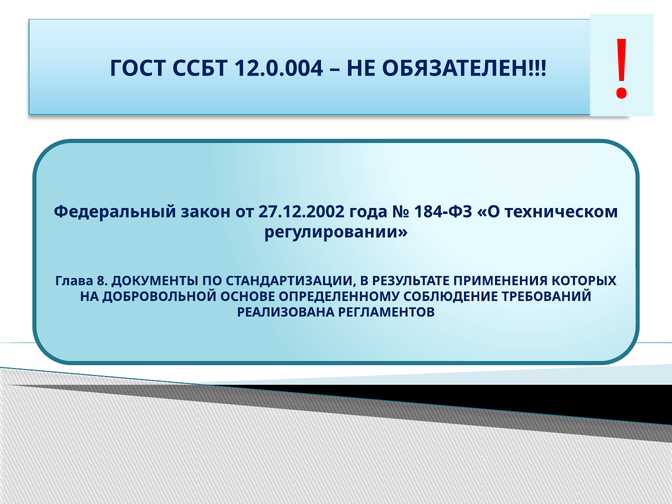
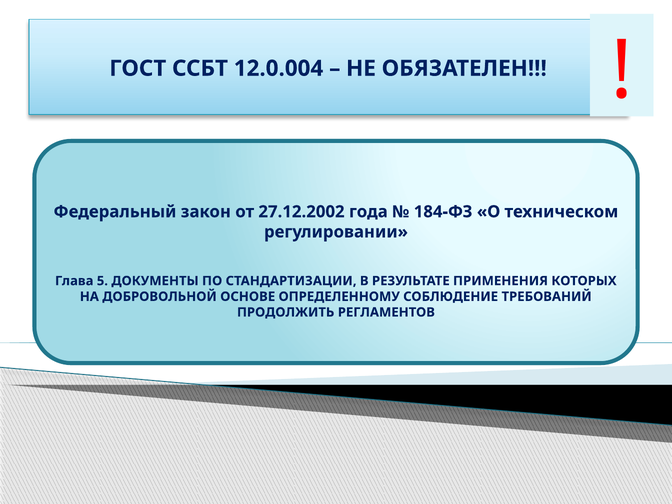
8: 8 -> 5 (102, 281)
РЕАЛИЗОВАНА: РЕАЛИЗОВАНА -> ПРОДОЛЖИТЬ (286, 312)
